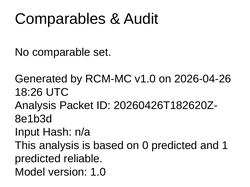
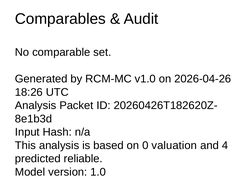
0 predicted: predicted -> valuation (174, 146)
1: 1 -> 4 (225, 146)
